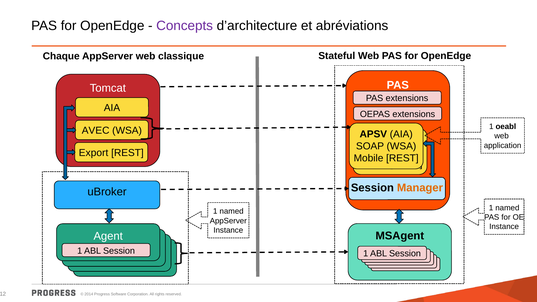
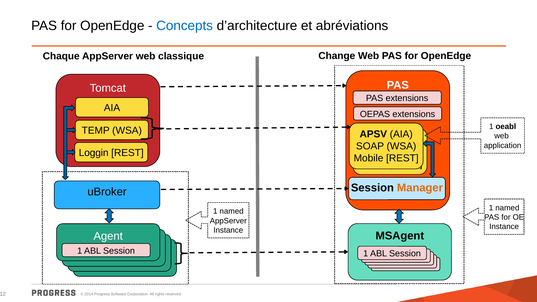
Concepts colour: purple -> blue (185, 26)
Stateful: Stateful -> Change (337, 56)
AVEC: AVEC -> TEMP (96, 131)
Export: Export -> Loggin (94, 153)
